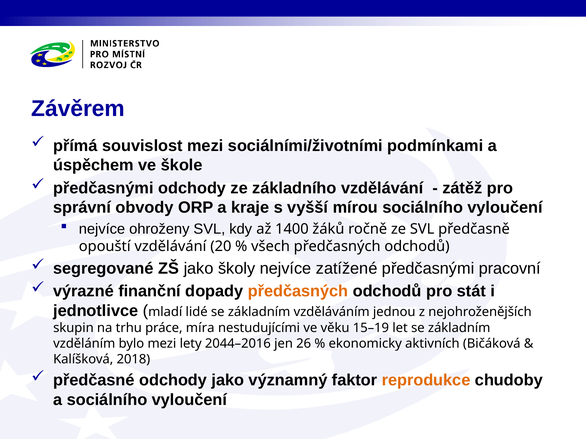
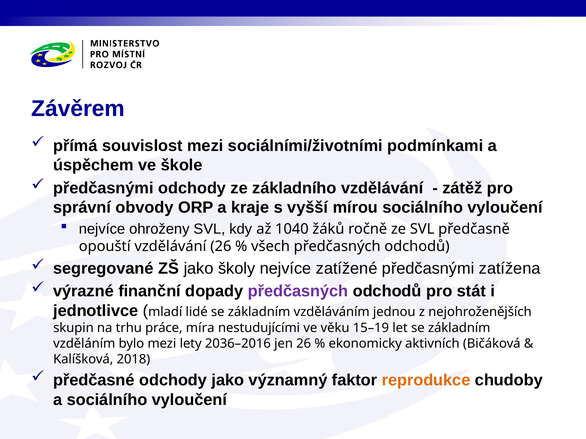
1400: 1400 -> 1040 (292, 229)
vzdělávání 20: 20 -> 26 (221, 247)
pracovní: pracovní -> zatížena (510, 269)
předčasných colour: orange -> purple (298, 291)
2044–2016: 2044–2016 -> 2036–2016 (238, 344)
